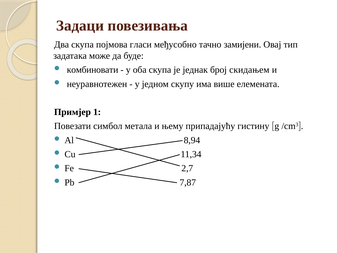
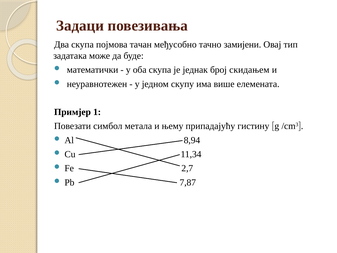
гласи: гласи -> тачан (141, 44)
комбиновати: комбиновати -> математички (93, 70)
